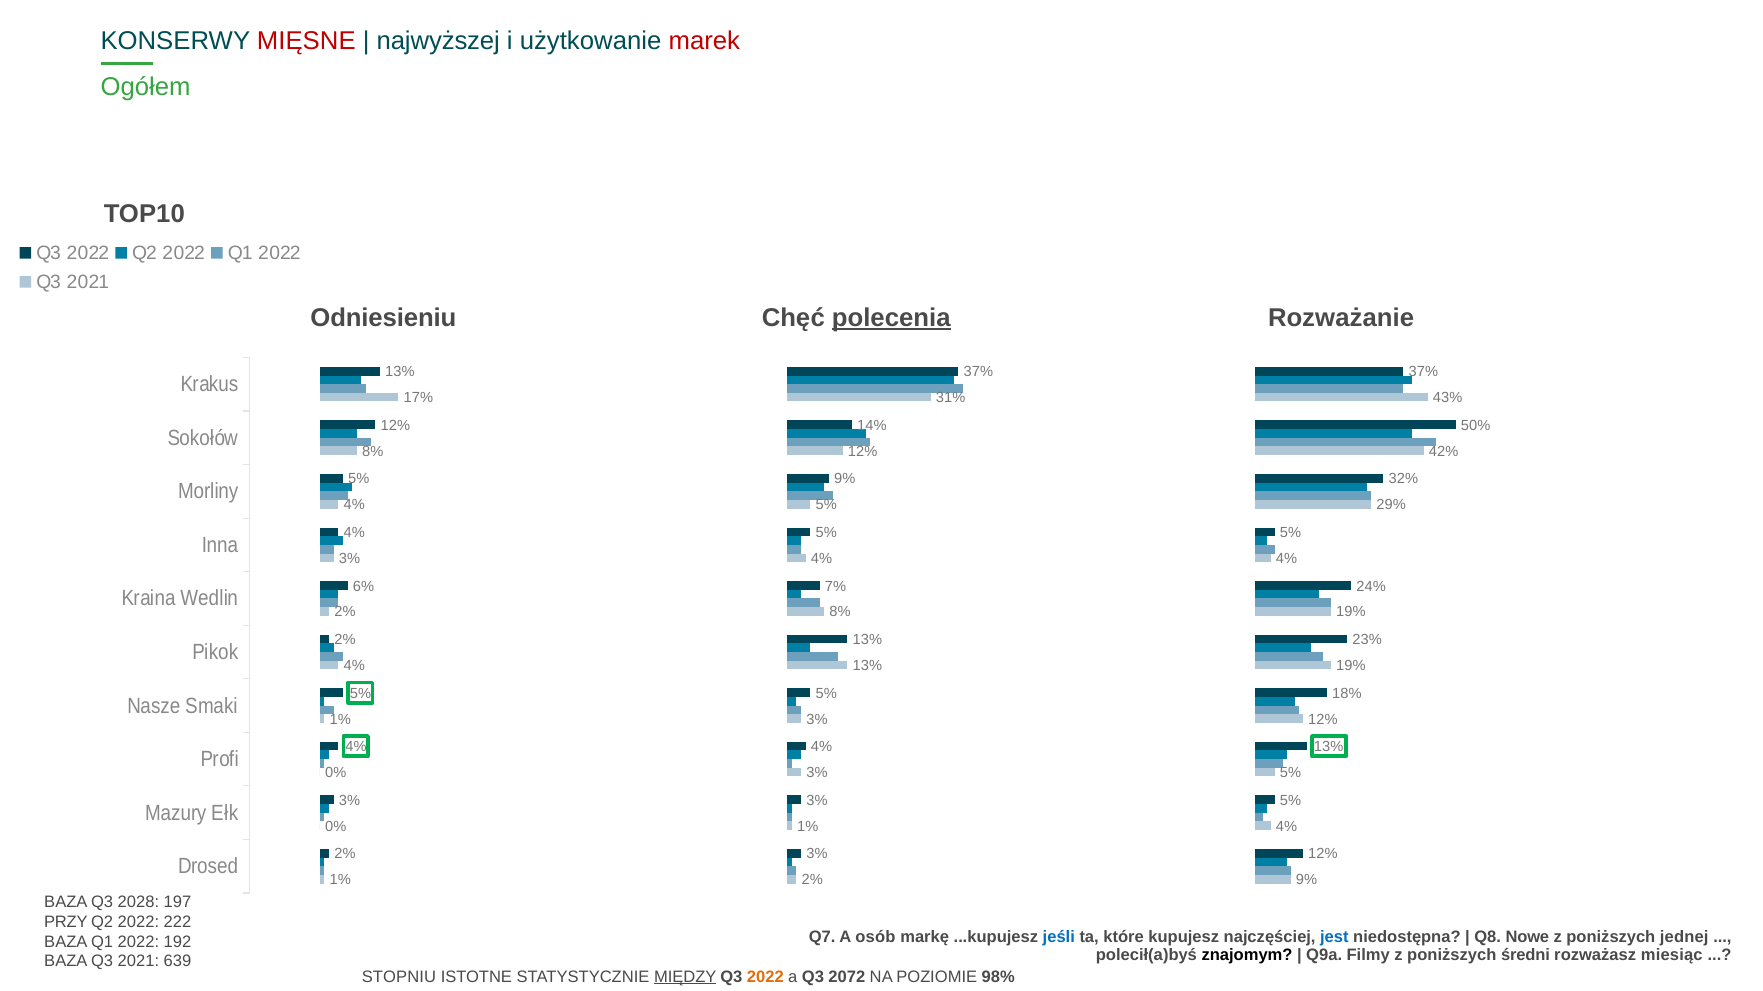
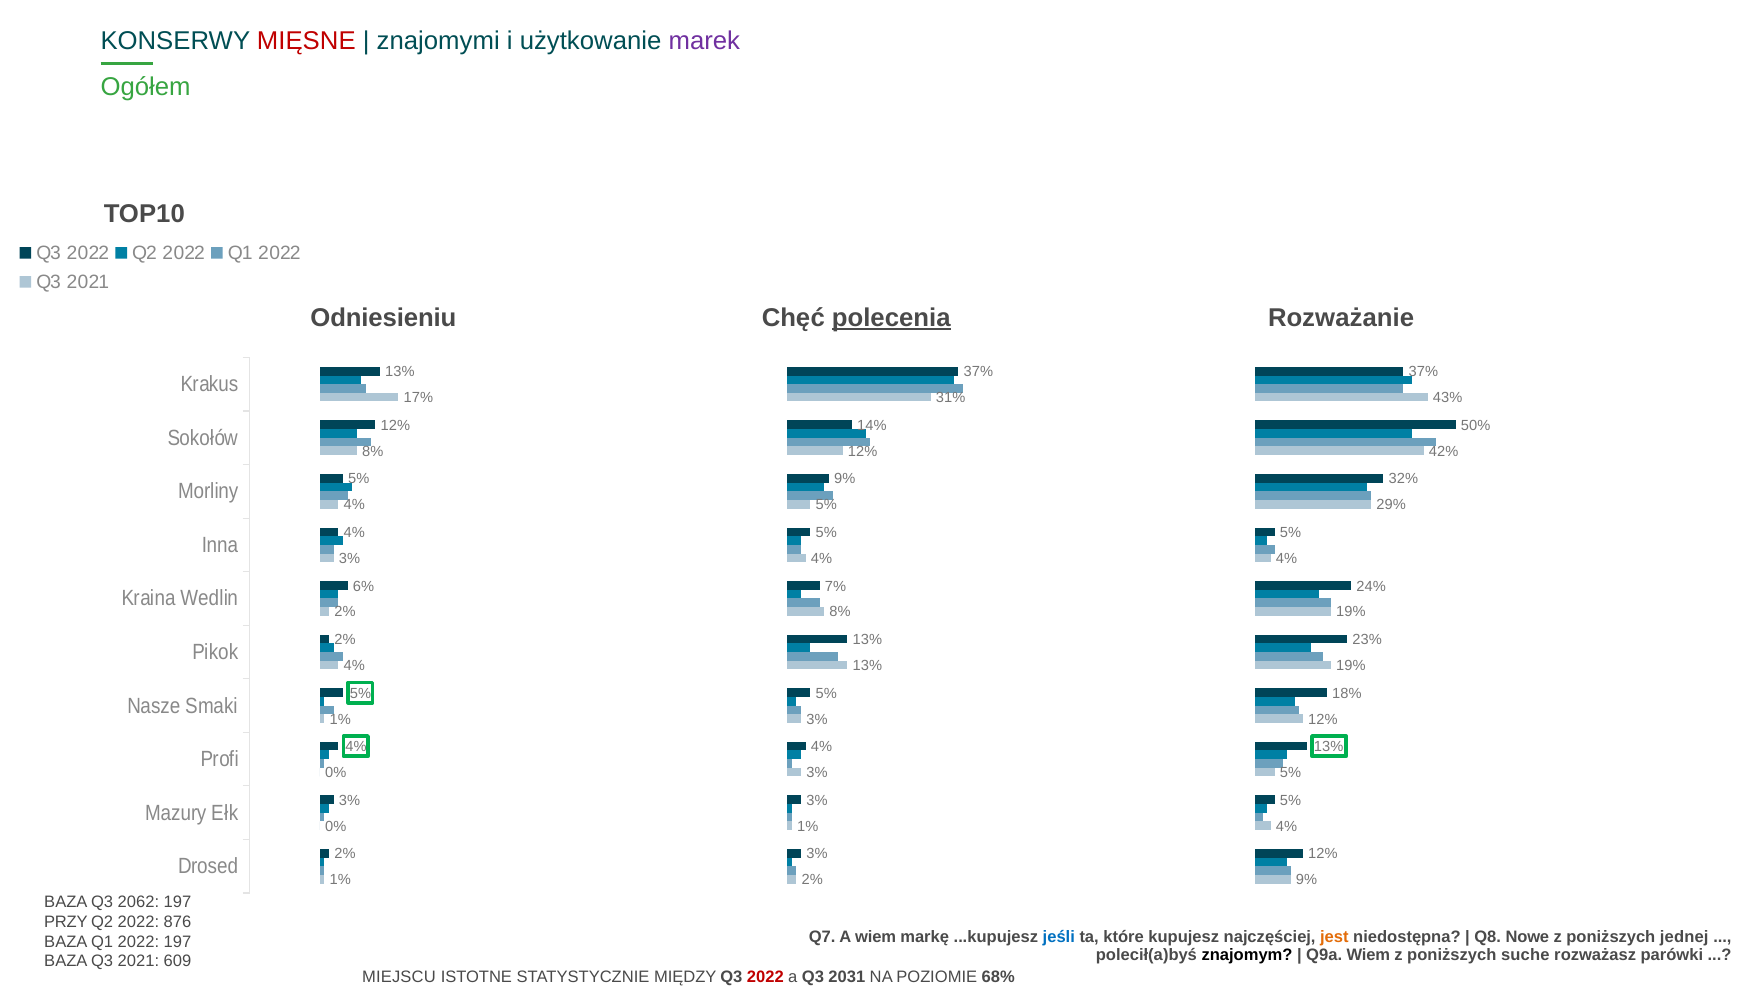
najwyższej: najwyższej -> znajomymi (438, 41)
marek colour: red -> purple (704, 41)
2028: 2028 -> 2062 (138, 903)
222: 222 -> 876 (177, 922)
A osób: osób -> wiem (876, 938)
jest colour: blue -> orange (1334, 938)
2022 192: 192 -> 197 (177, 942)
Q9a Filmy: Filmy -> Wiem (1368, 956)
średni: średni -> suche (1525, 956)
miesiąc: miesiąc -> parówki (1672, 956)
639: 639 -> 609 (177, 962)
STOPNIU: STOPNIU -> MIEJSCU (399, 977)
MIĘDZY underline: present -> none (685, 977)
2022 colour: orange -> red (765, 977)
2072: 2072 -> 2031 (847, 977)
98%: 98% -> 68% (998, 977)
